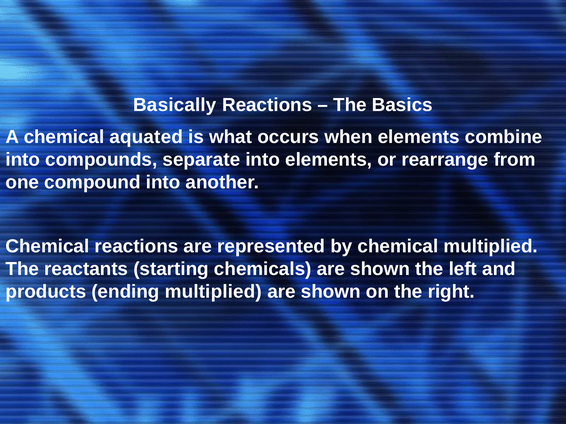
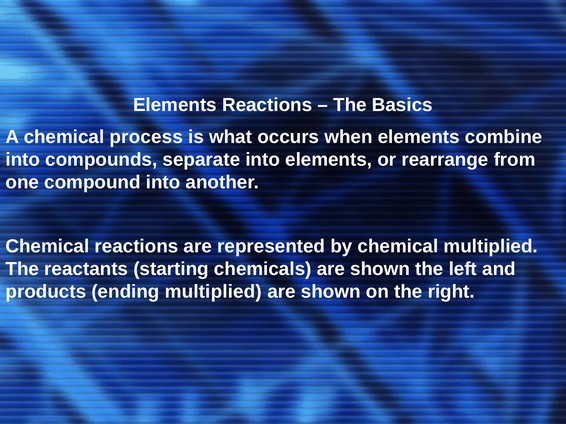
Basically: Basically -> Elements (175, 105)
aquated: aquated -> process (146, 137)
